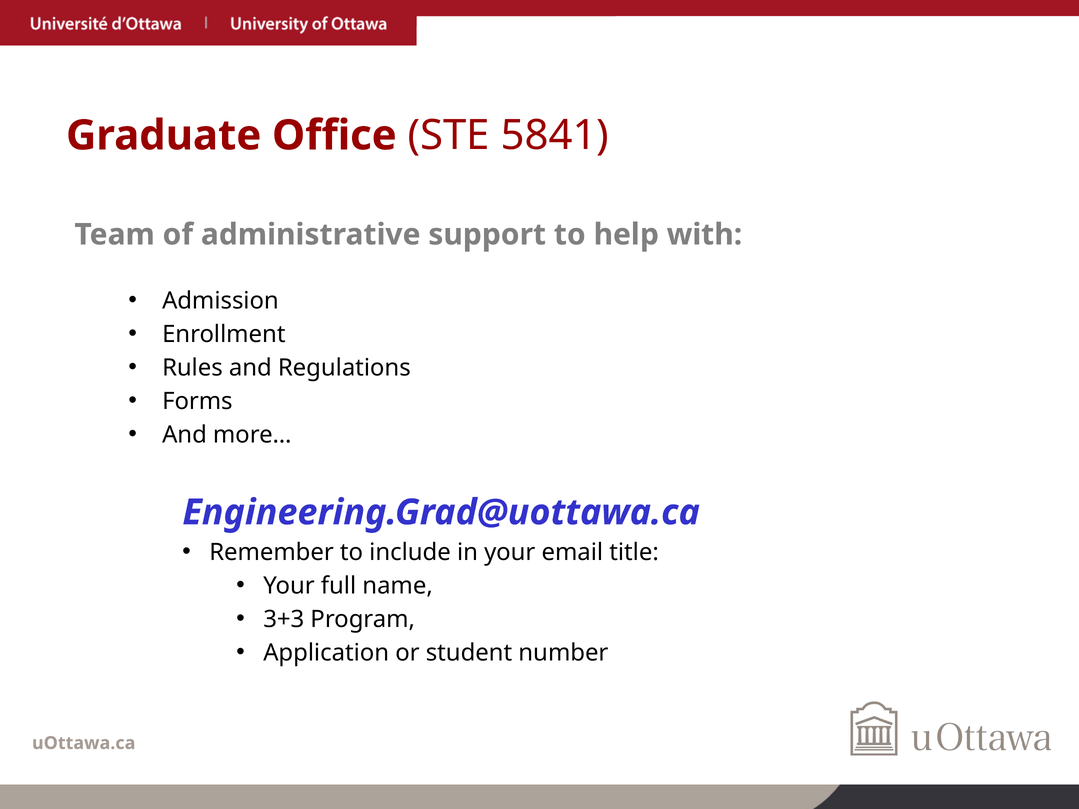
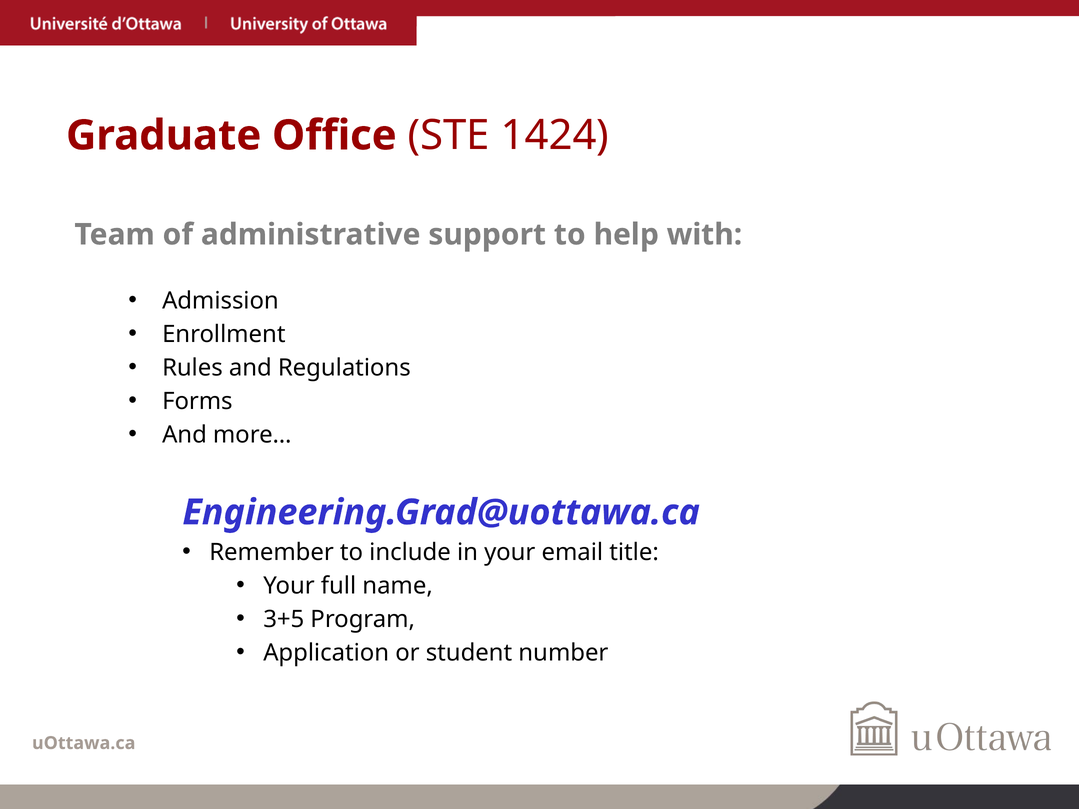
5841: 5841 -> 1424 (555, 136)
3+3: 3+3 -> 3+5 (284, 620)
